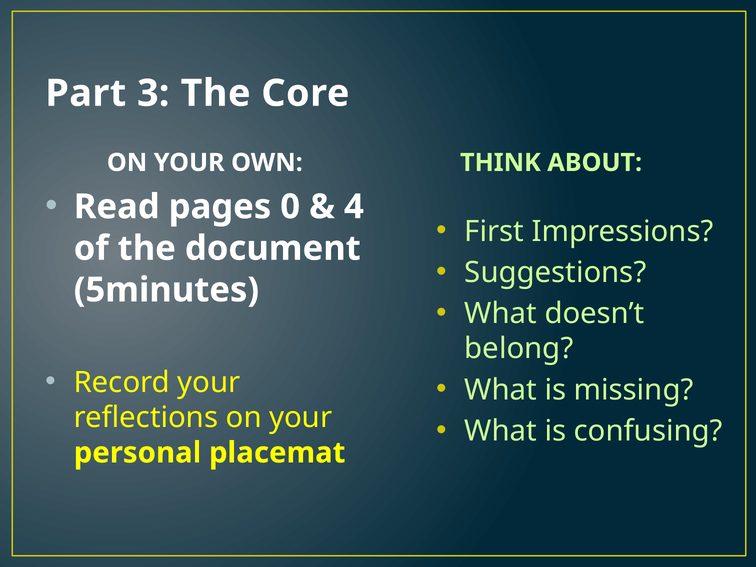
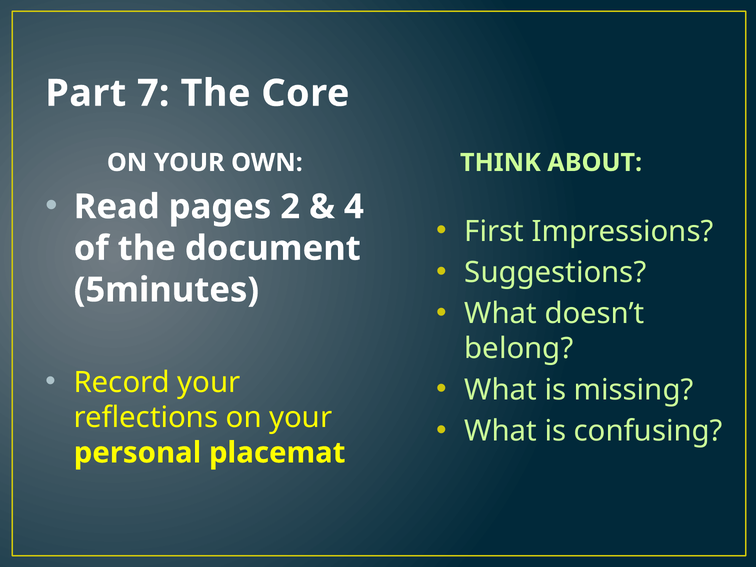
3: 3 -> 7 (153, 93)
0: 0 -> 2 (290, 207)
